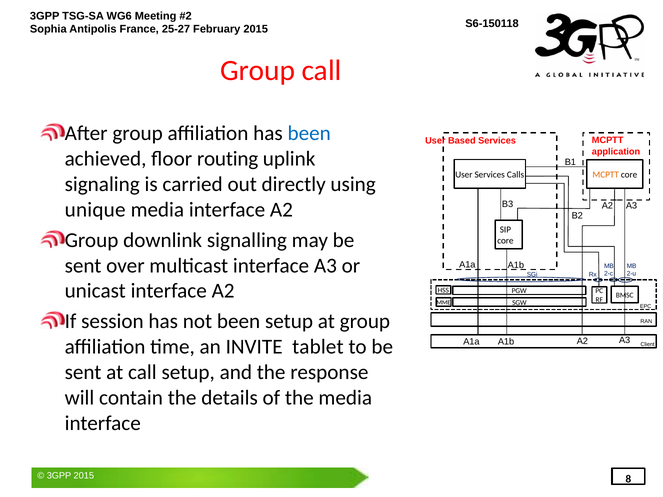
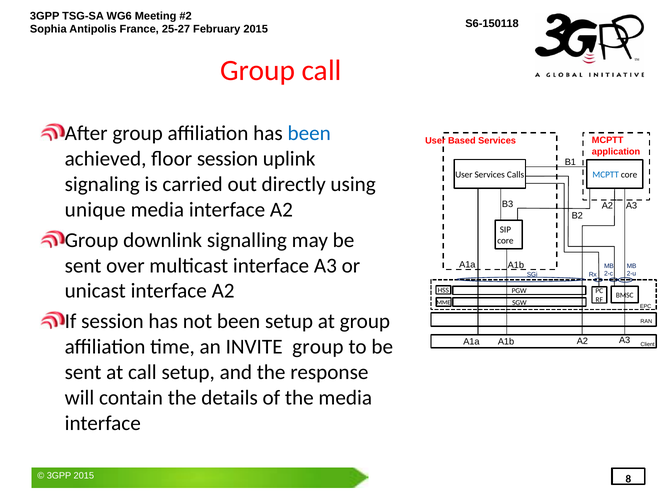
floor routing: routing -> session (228, 159)
MCPTT colour: orange -> blue (606, 175)
INVITE tablet: tablet -> group (318, 347)
